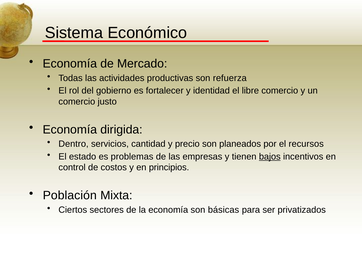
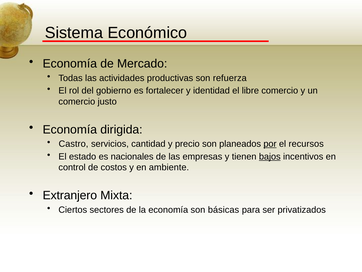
Dentro: Dentro -> Castro (74, 144)
por underline: none -> present (270, 144)
problemas: problemas -> nacionales (132, 156)
principios: principios -> ambiente (169, 167)
Población: Población -> Extranjero (70, 195)
